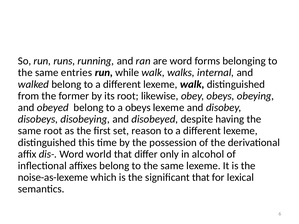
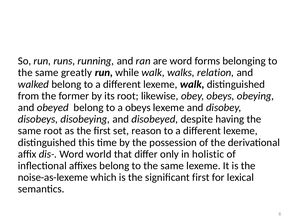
entries: entries -> greatly (76, 73)
internal: internal -> relation (216, 73)
alcohol: alcohol -> holistic (208, 154)
significant that: that -> first (201, 178)
